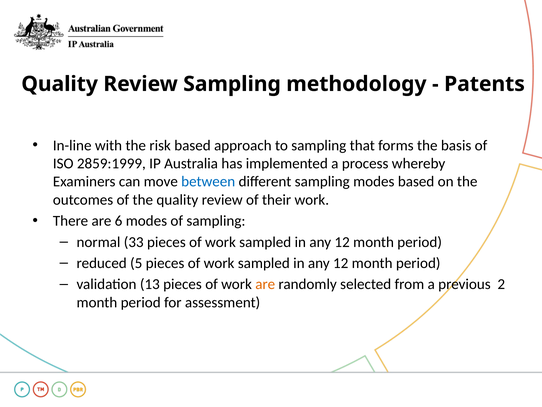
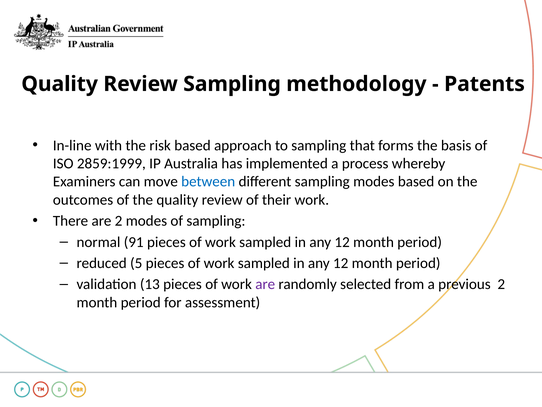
are 6: 6 -> 2 (119, 221)
33: 33 -> 91 (134, 242)
are colour: orange -> purple (265, 284)
